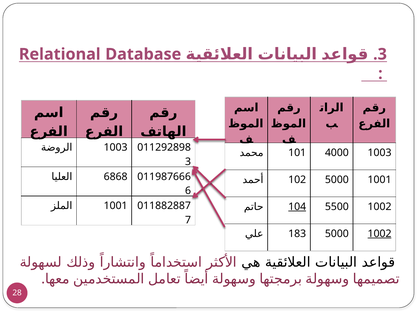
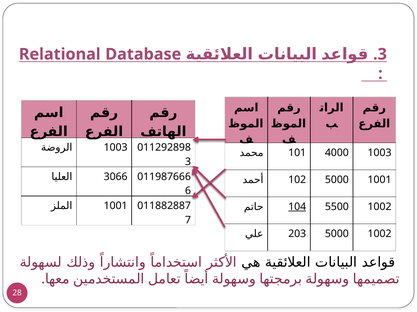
6868: 6868 -> 3066 (116, 177)
183: 183 -> 203 (297, 234)
1002 underline: present -> none (380, 234)
